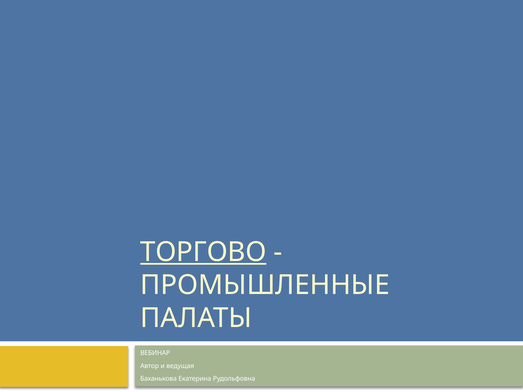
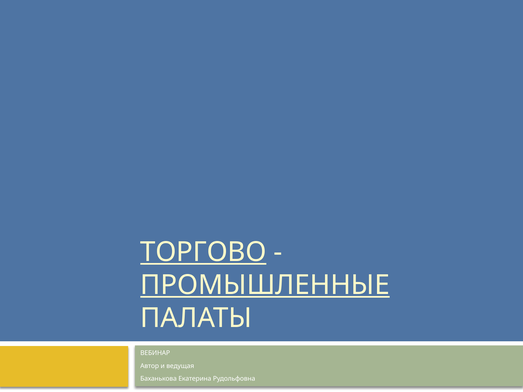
ПРОМЫШЛЕННЫЕ underline: none -> present (265, 285)
